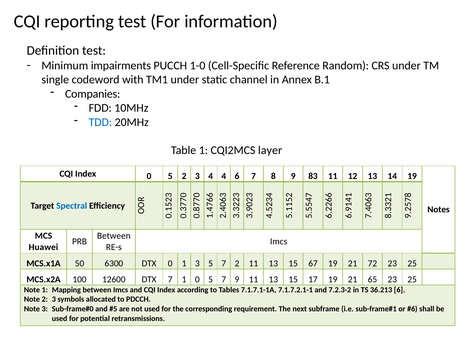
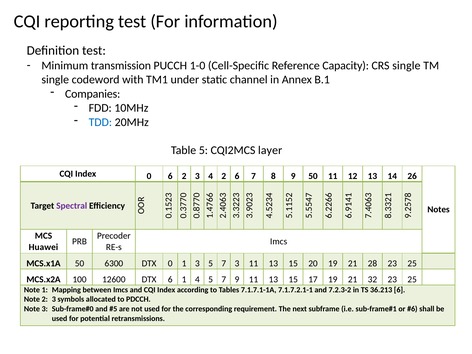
impairments: impairments -> transmission (121, 65)
Random: Random -> Capacity (346, 65)
CRS under: under -> single (406, 65)
Table 1: 1 -> 5 (203, 150)
Index 0 5: 5 -> 6 (170, 176)
4 4: 4 -> 2 (224, 176)
9 83: 83 -> 50 (313, 176)
14 19: 19 -> 26 (412, 176)
Spectral colour: blue -> purple (72, 206)
Between: Between -> Precoder (114, 236)
7 2: 2 -> 3 (237, 264)
67: 67 -> 20 (313, 264)
72: 72 -> 28 (372, 264)
DTX 7: 7 -> 6 (170, 279)
0: 0 -> 4 (197, 279)
65: 65 -> 32 (372, 279)
